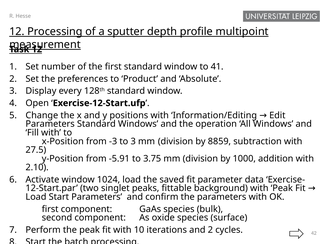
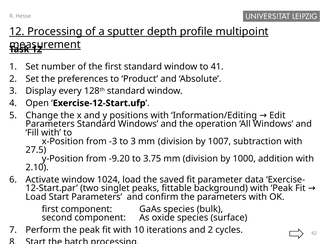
8859: 8859 -> 1007 (219, 141)
-5.91: -5.91 -> -9.20 (119, 159)
